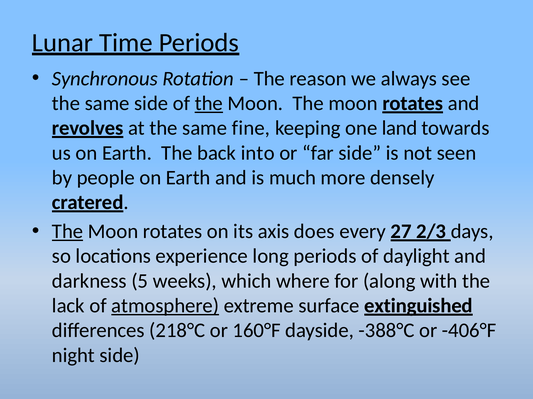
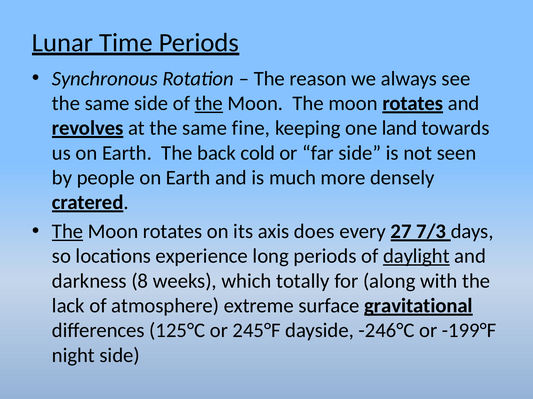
into: into -> cold (258, 153)
2/3: 2/3 -> 7/3 (431, 232)
daylight underline: none -> present (416, 257)
5: 5 -> 8 (140, 281)
where: where -> totally (303, 281)
atmosphere underline: present -> none (165, 306)
extinguished: extinguished -> gravitational (418, 306)
218°C: 218°C -> 125°C (177, 331)
160°F: 160°F -> 245°F (257, 331)
-388°C: -388°C -> -246°C (387, 331)
-406°F: -406°F -> -199°F (469, 331)
